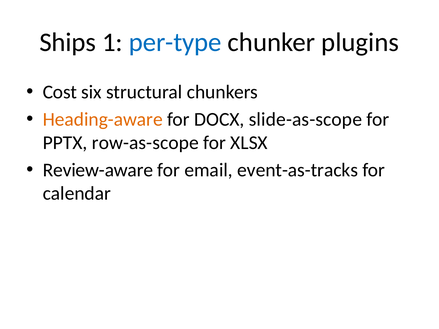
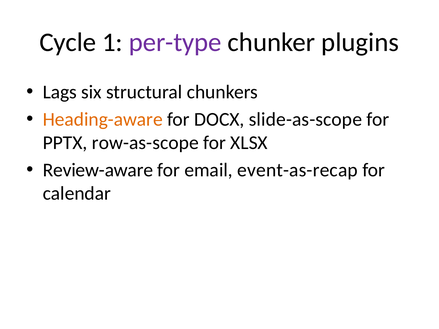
Ships: Ships -> Cycle (68, 42)
per-type colour: blue -> purple (175, 42)
Cost: Cost -> Lags (60, 92)
event-as-tracks: event-as-tracks -> event-as-recap (298, 170)
